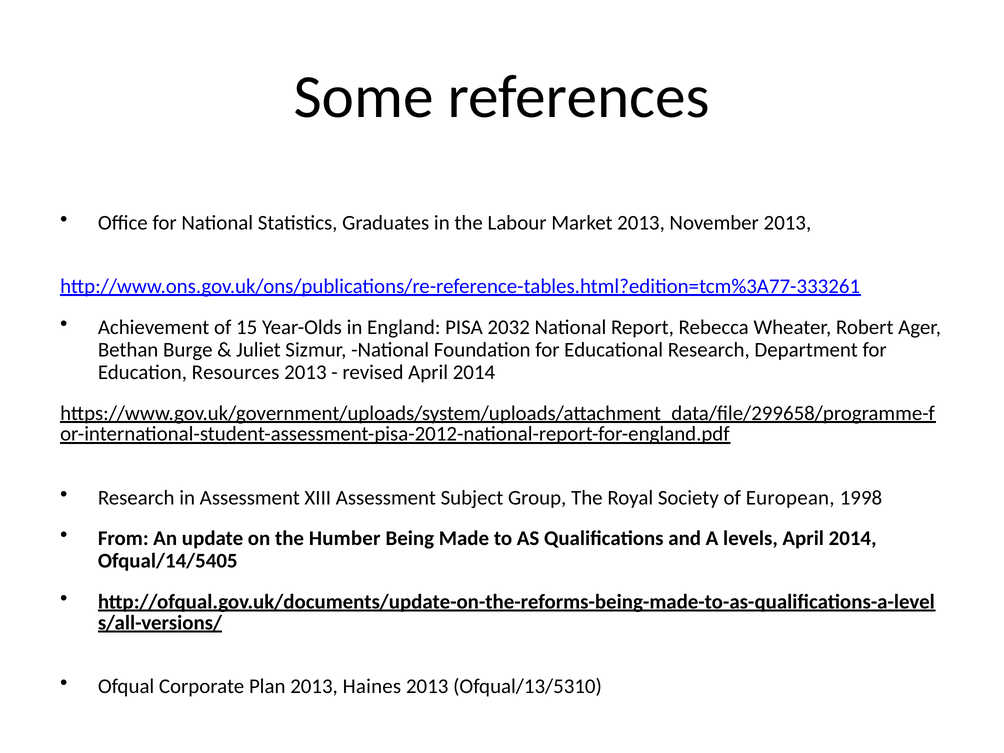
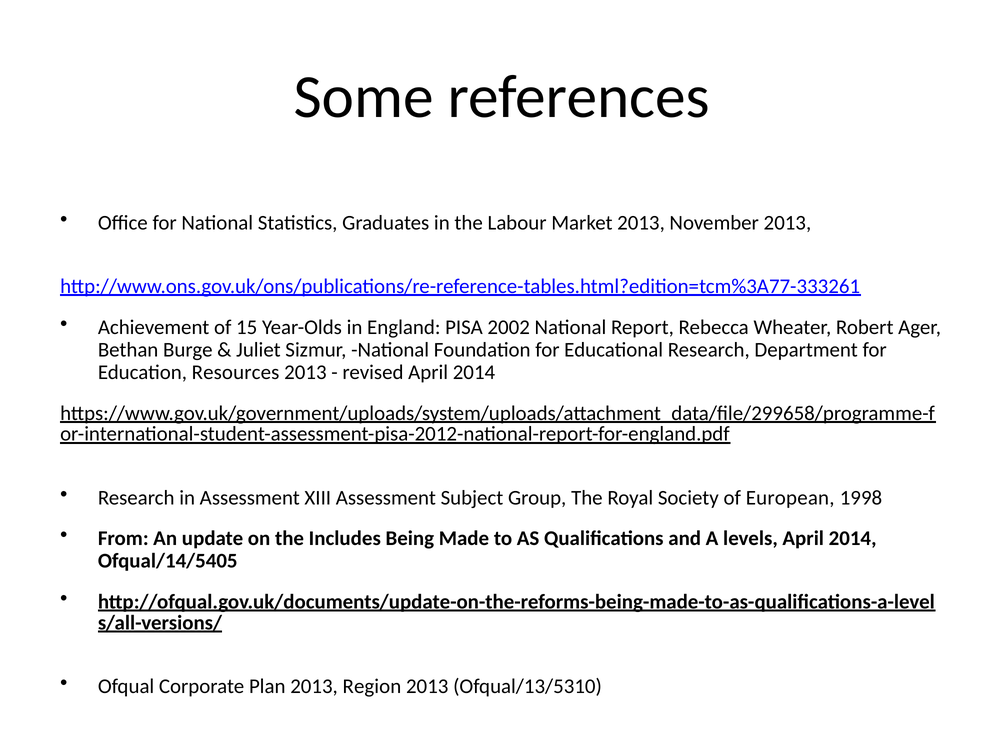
2032: 2032 -> 2002 (509, 327)
Humber: Humber -> Includes (345, 538)
Haines: Haines -> Region (372, 686)
